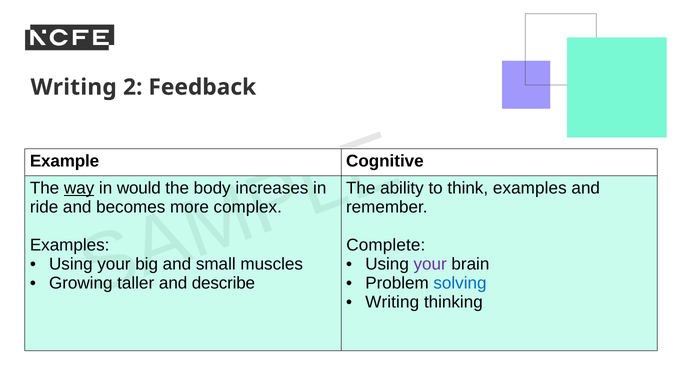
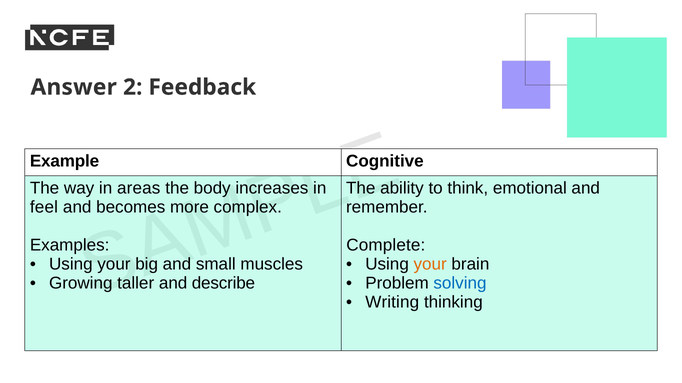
Writing: Writing -> Answer (74, 87)
way underline: present -> none (79, 188)
would: would -> areas (139, 188)
think examples: examples -> emotional (530, 188)
ride: ride -> feel (44, 208)
your colour: purple -> orange (430, 265)
